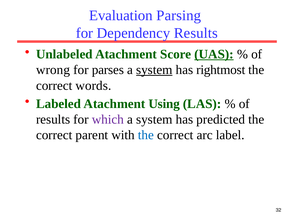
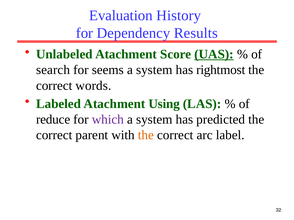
Parsing: Parsing -> History (179, 15)
wrong: wrong -> search (53, 70)
parses: parses -> seems (108, 70)
system underline: present -> none (154, 70)
results: results -> reduce (53, 120)
the colour: blue -> orange (146, 135)
